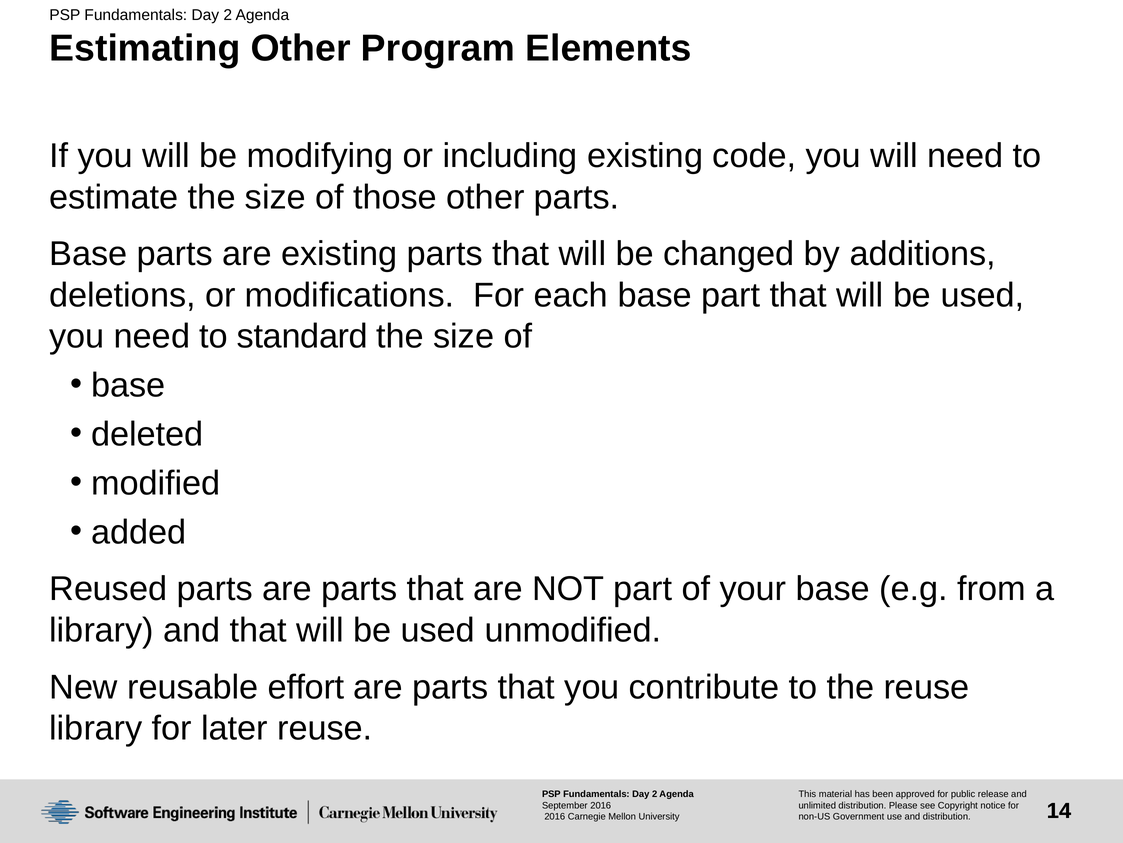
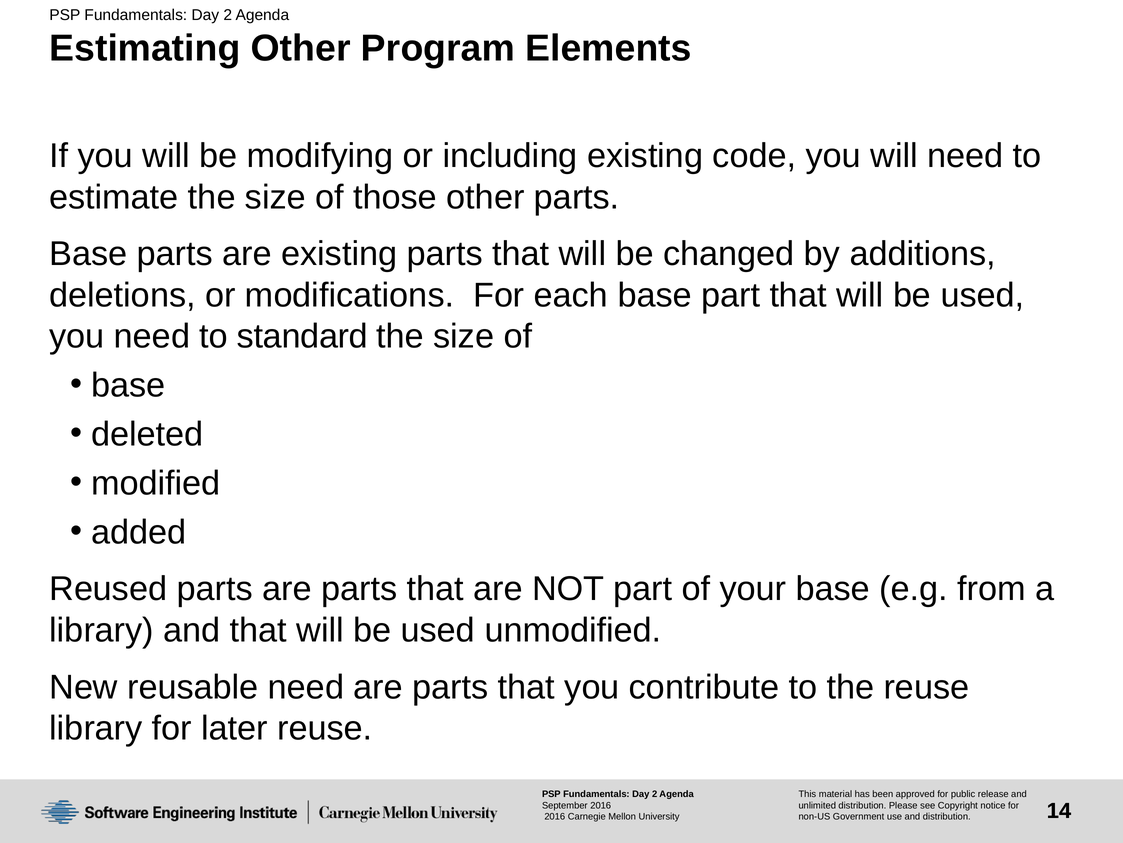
reusable effort: effort -> need (306, 687)
